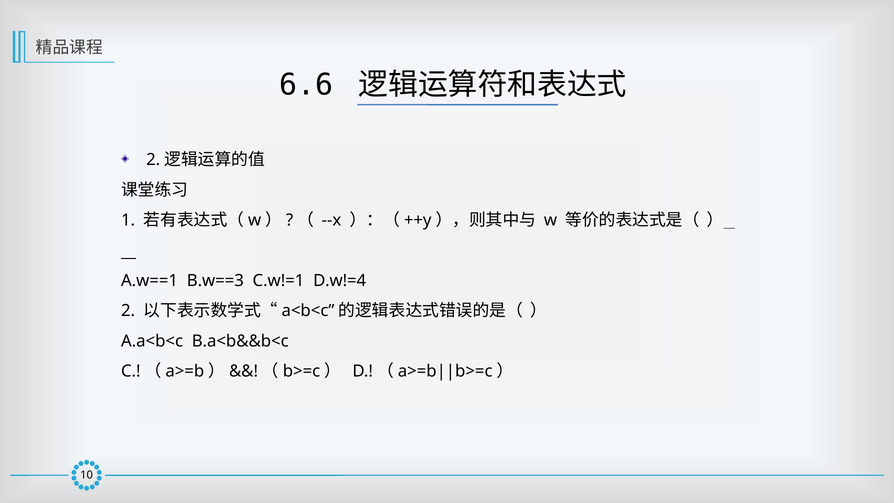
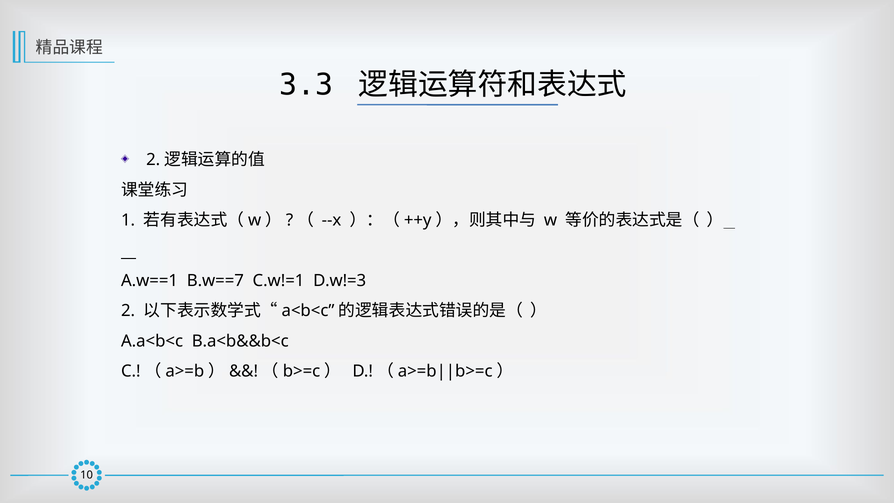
6.6: 6.6 -> 3.3 (306, 85)
B.w==3: B.w==3 -> B.w==7 (215, 281)
D.w!=4: D.w!=4 -> D.w!=3 (340, 281)
